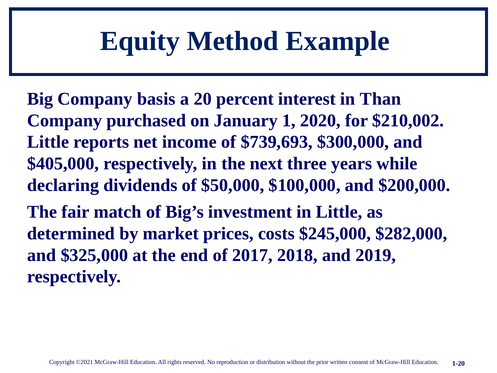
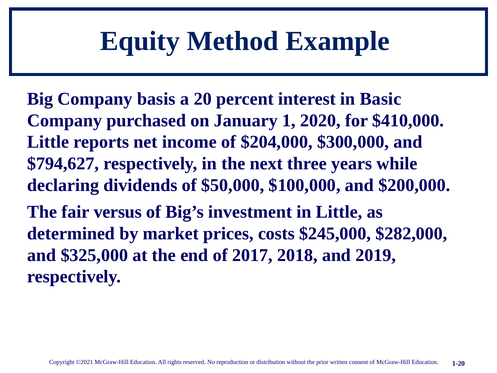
Than: Than -> Basic (381, 99)
$210,002: $210,002 -> $410,000 (408, 120)
$739,693: $739,693 -> $204,000 (277, 142)
$405,000: $405,000 -> $794,627 (63, 163)
match: match -> versus (118, 212)
